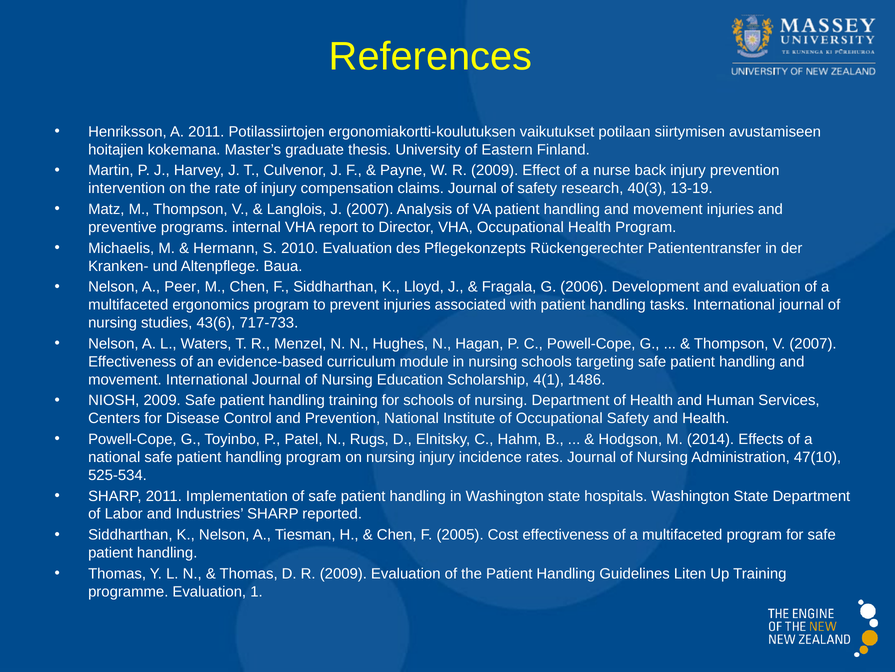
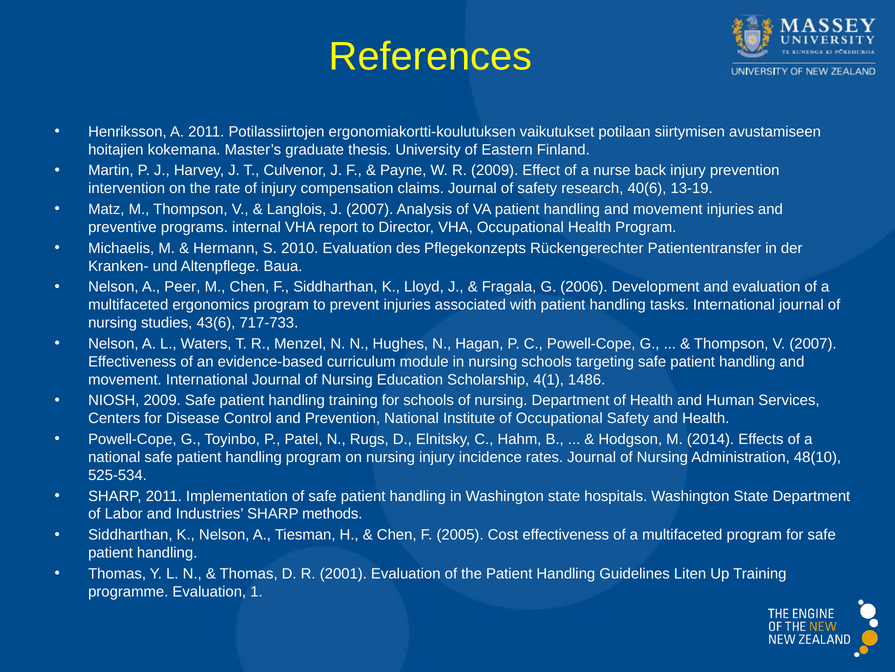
40(3: 40(3 -> 40(6 (647, 188)
47(10: 47(10 -> 48(10 (818, 457)
reported: reported -> methods (332, 513)
D R 2009: 2009 -> 2001 (343, 573)
